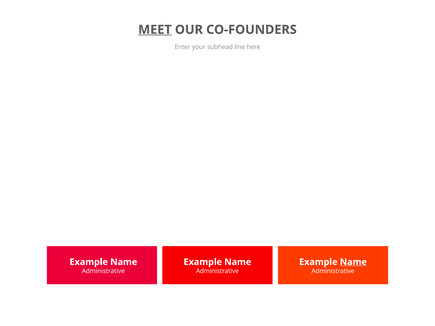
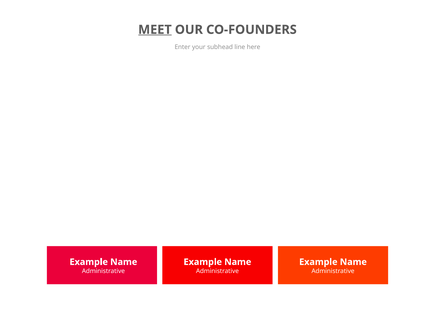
Name underline: present -> none (353, 262)
